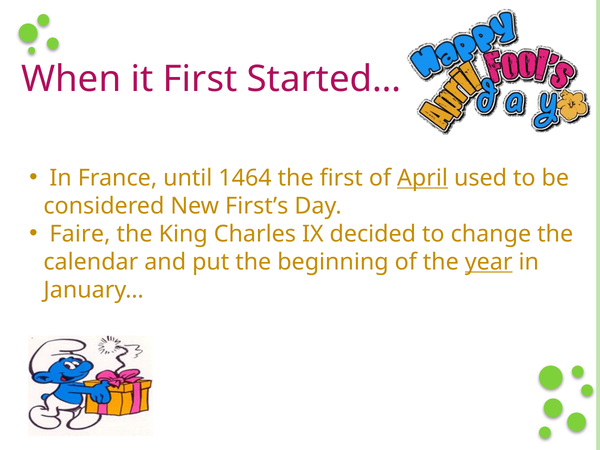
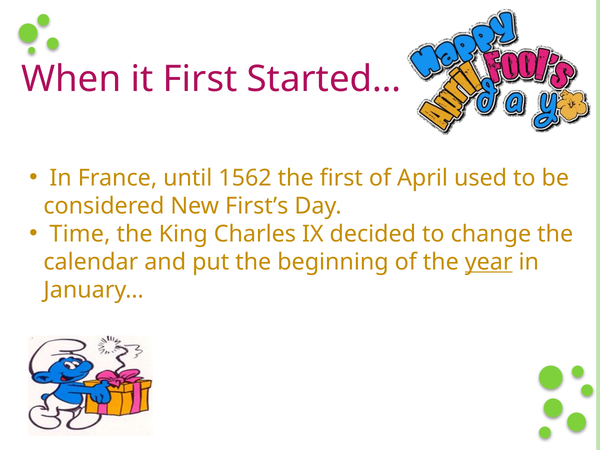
1464: 1464 -> 1562 (245, 178)
April underline: present -> none (423, 178)
Faire: Faire -> Time (80, 234)
